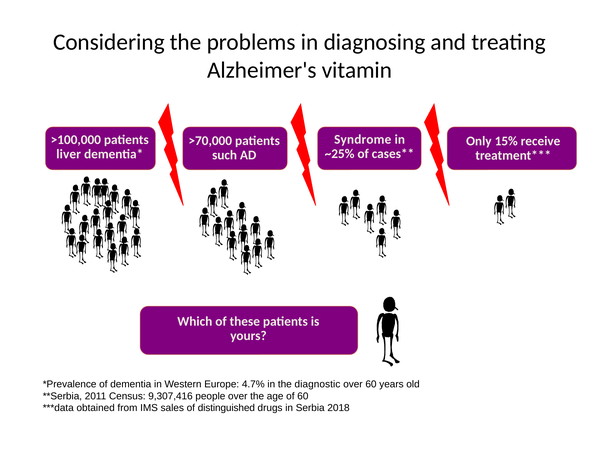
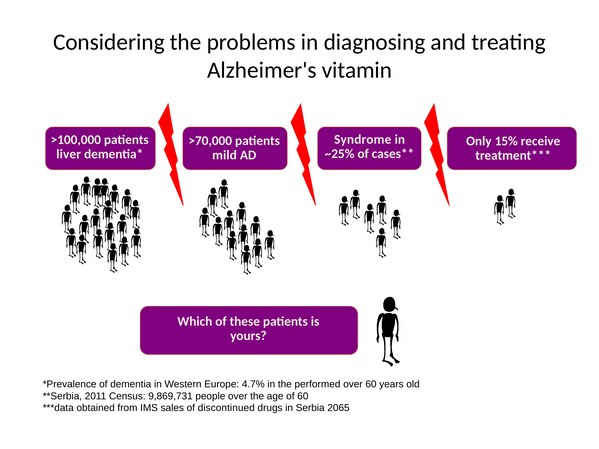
such: such -> mild (224, 155)
diagnostic: diagnostic -> performed (317, 384)
9,307,416: 9,307,416 -> 9,869,731 (170, 396)
distinguished: distinguished -> discontinued (226, 408)
2018: 2018 -> 2065 (339, 408)
